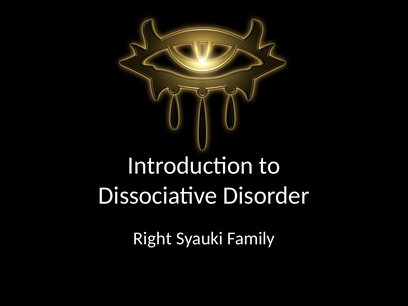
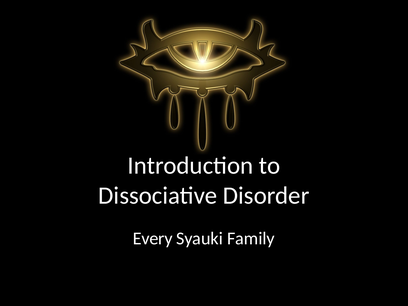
Right: Right -> Every (153, 239)
